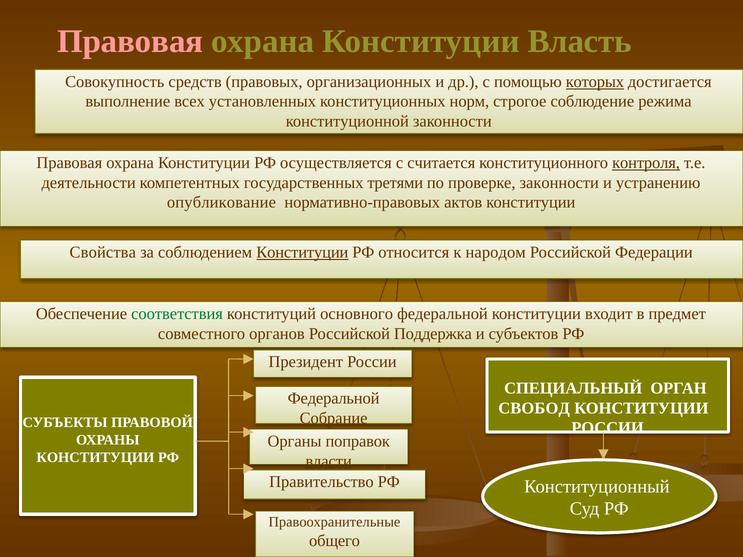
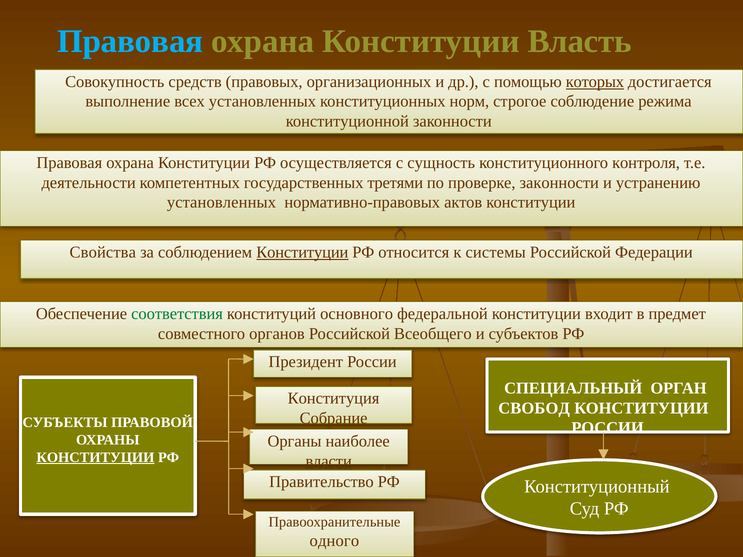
Правовая colour: pink -> light blue (130, 41)
считается: считается -> сущность (441, 163)
контроля underline: present -> none (646, 163)
опубликование: опубликование -> установленных (221, 203)
народом: народом -> системы (496, 253)
Поддержка: Поддержка -> Всеобщего (433, 334)
Федеральной: Федеральной -> Конституция (334, 399)
поправок: поправок -> наиболее (358, 442)
КОНСТИТУЦИИ underline: none -> present (95, 458)
общего: общего -> одного (334, 541)
